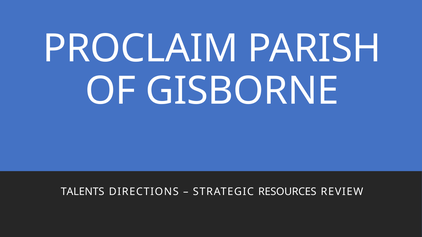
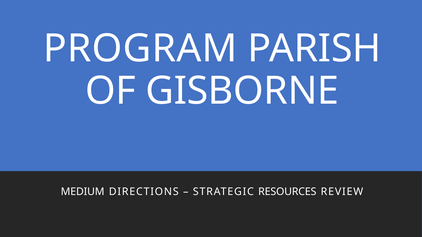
PROCLAIM: PROCLAIM -> PROGRAM (140, 49)
TALENTS: TALENTS -> MEDIUM (83, 192)
